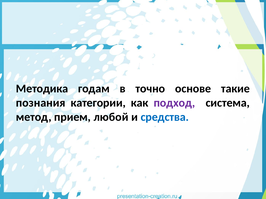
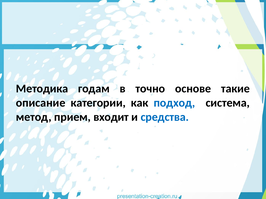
познания: познания -> описание (41, 103)
подход colour: purple -> blue (174, 103)
любой: любой -> входит (111, 117)
